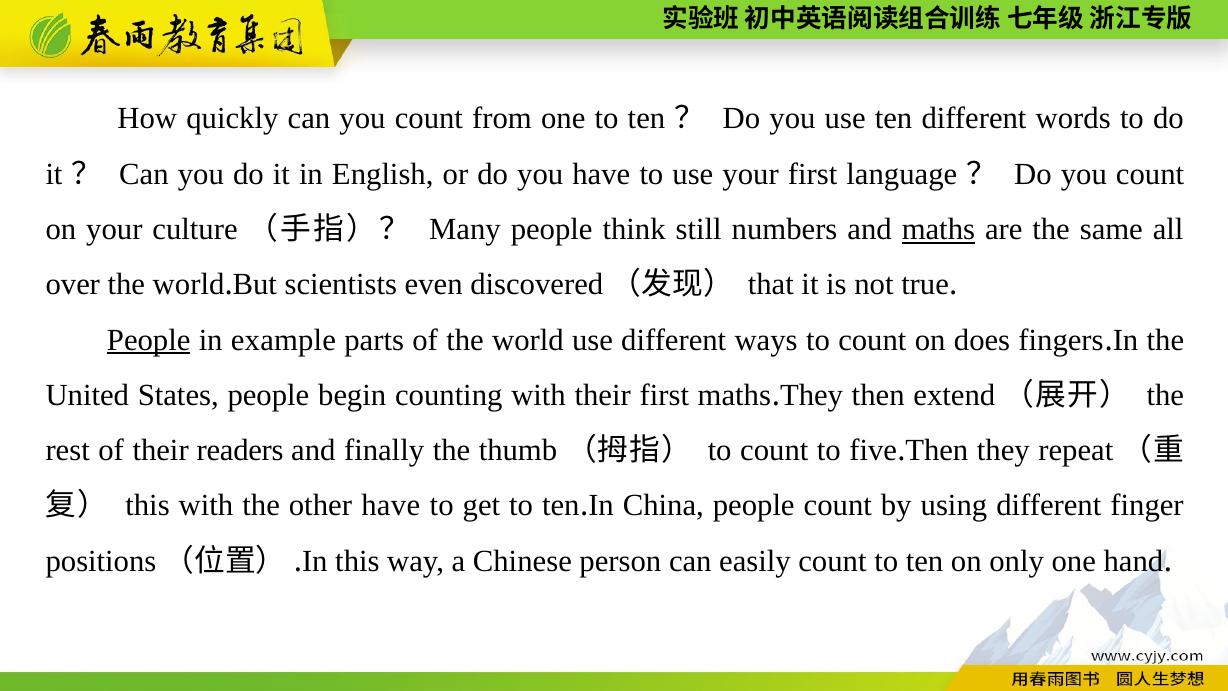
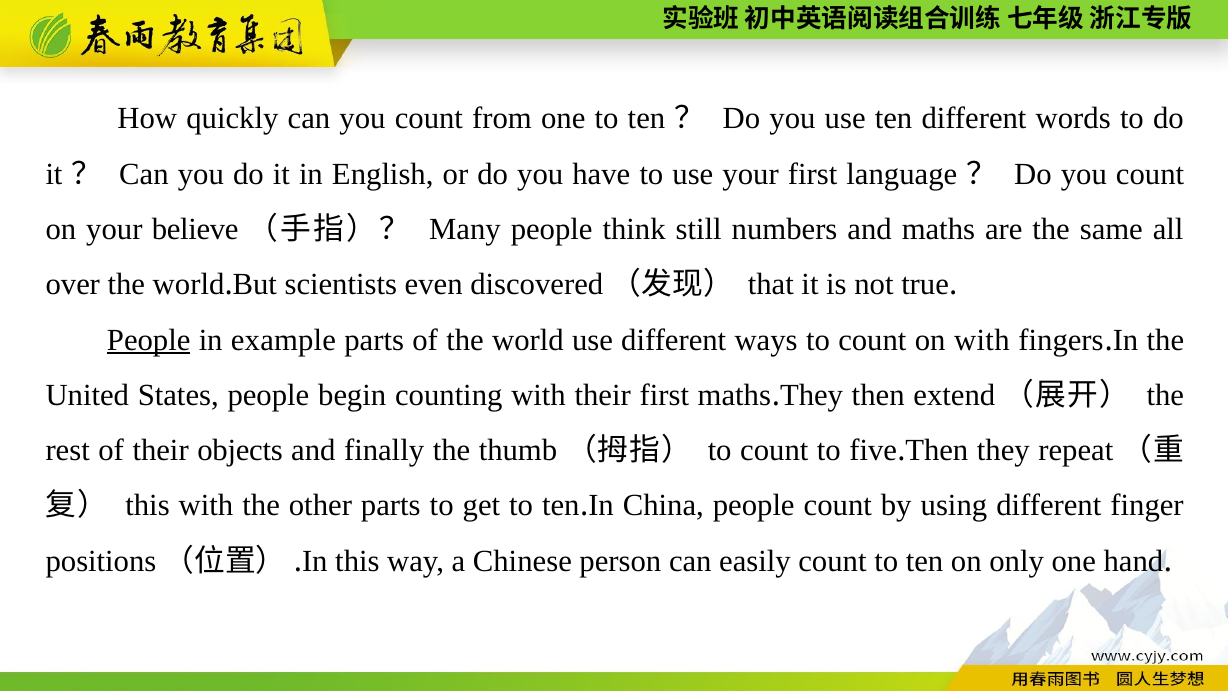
culture: culture -> believe (195, 229)
maths underline: present -> none (938, 229)
on does: does -> with (982, 340)
readers: readers -> objects (240, 450)
other have: have -> parts (391, 506)
